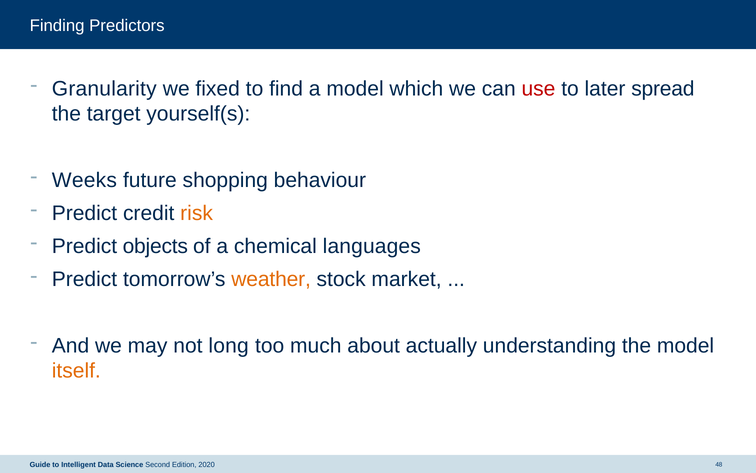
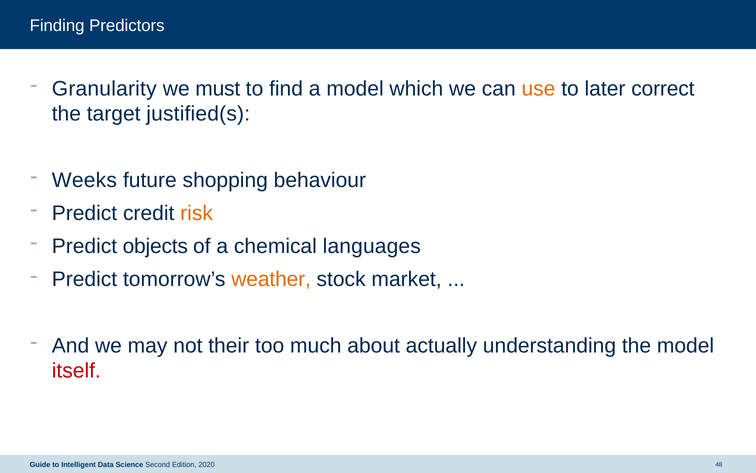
fixed: fixed -> must (218, 88)
use colour: red -> orange (538, 88)
spread: spread -> correct (663, 88)
yourself(s: yourself(s -> justified(s (198, 114)
long: long -> their (229, 345)
itself colour: orange -> red (76, 371)
